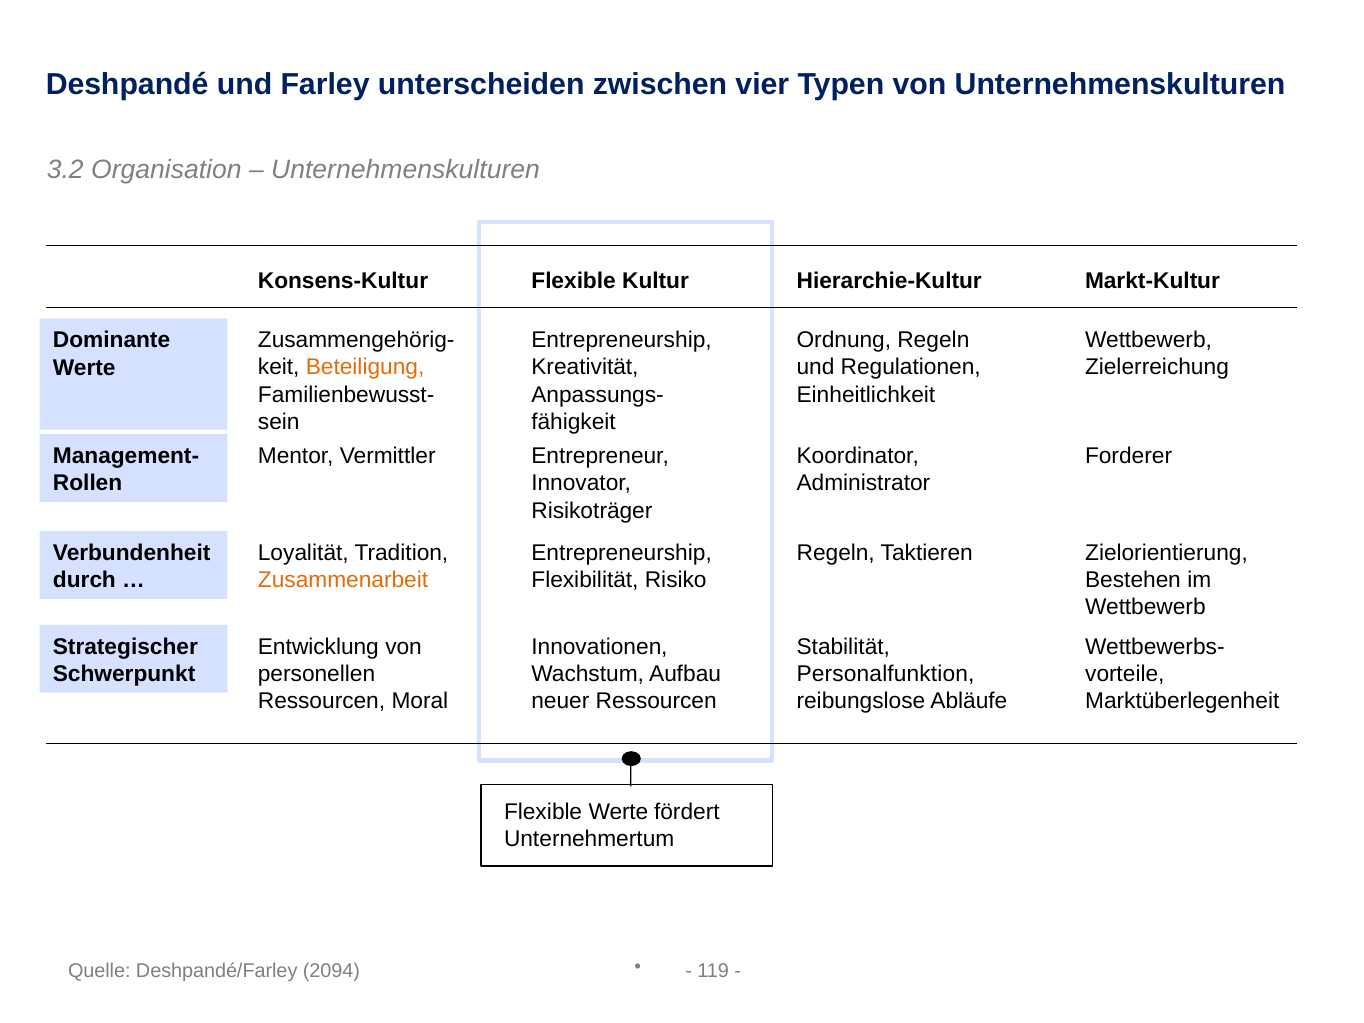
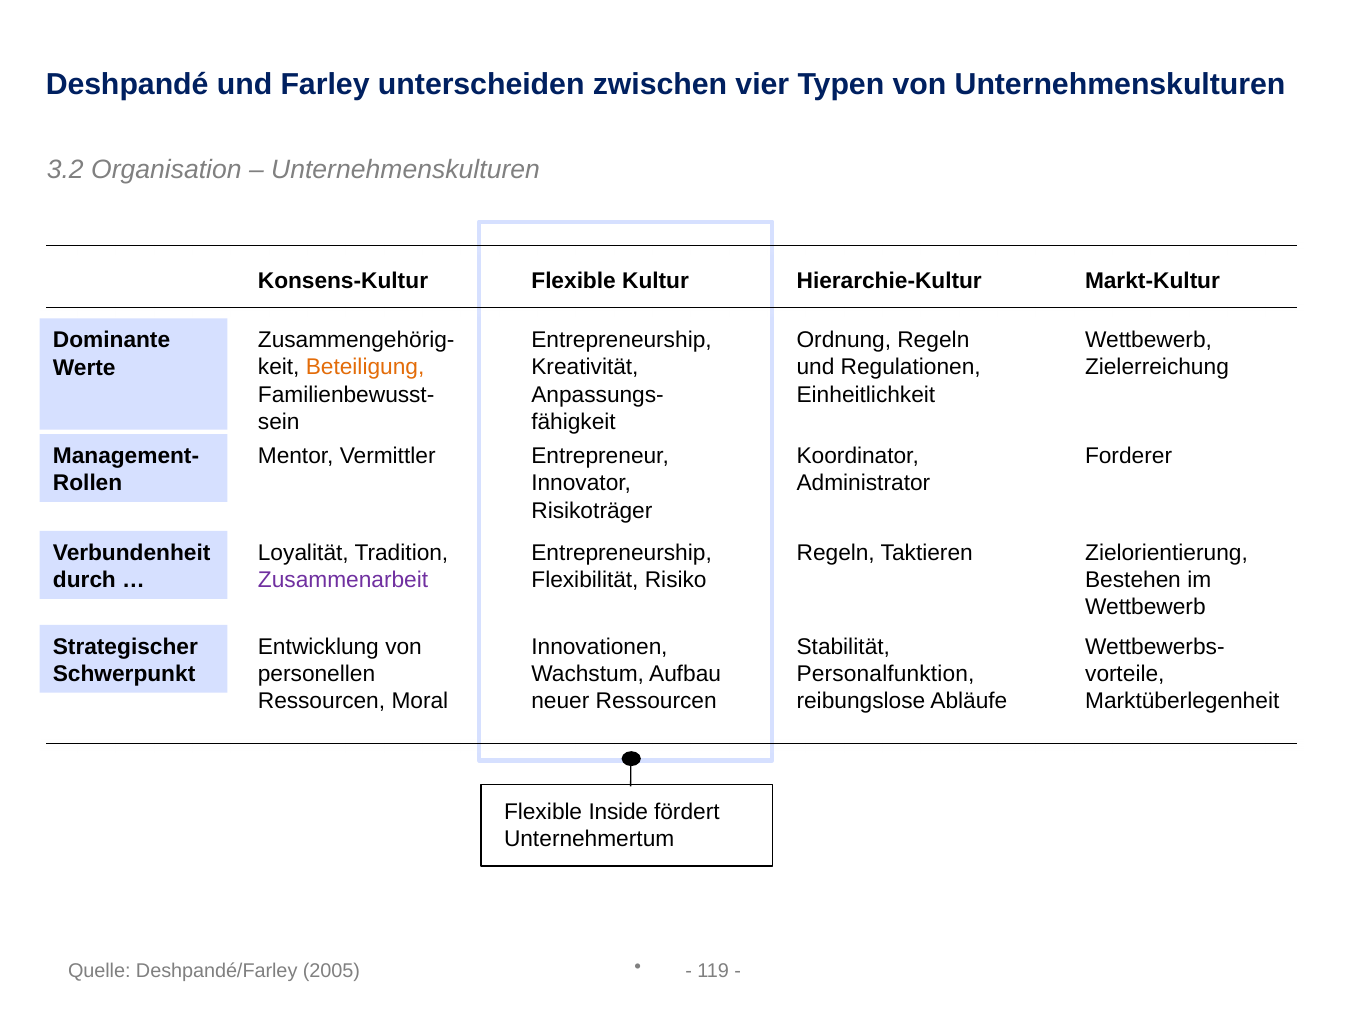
Zusammenarbeit colour: orange -> purple (343, 580)
Flexible Werte: Werte -> Inside (618, 812)
2094: 2094 -> 2005 (331, 970)
